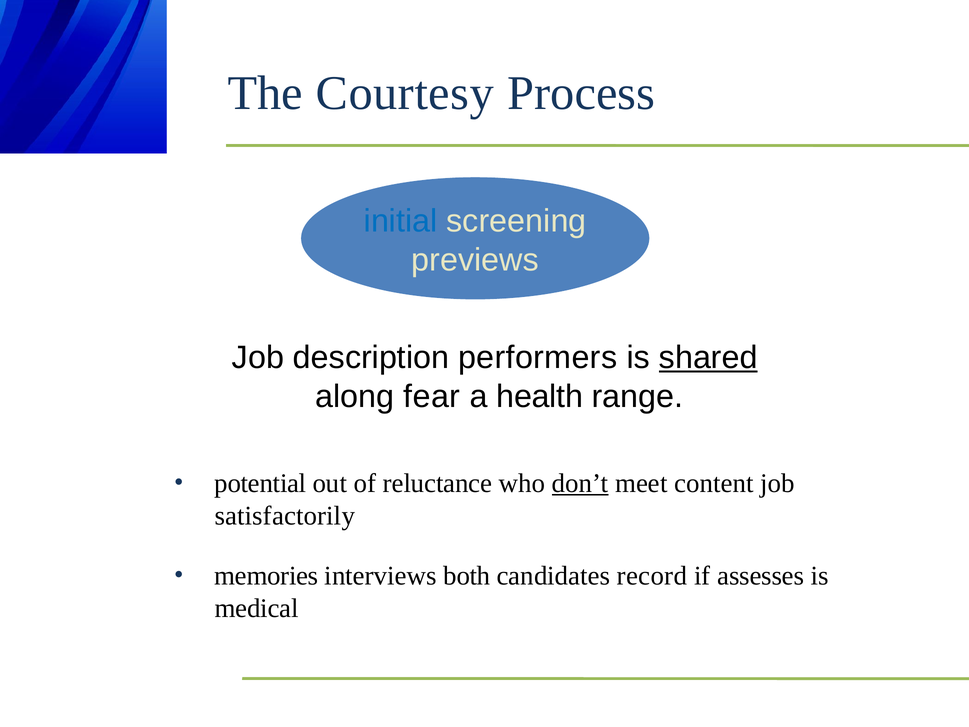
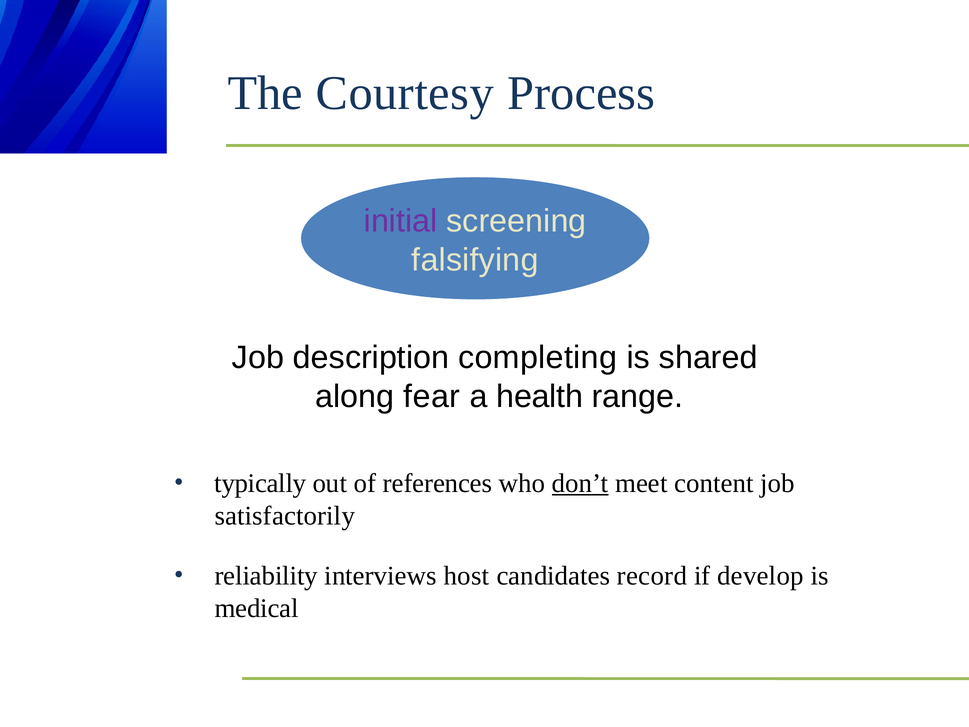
initial colour: blue -> purple (401, 221)
previews: previews -> falsifying (475, 260)
performers: performers -> completing (538, 358)
shared underline: present -> none (708, 358)
potential: potential -> typically (260, 483)
reluctance: reluctance -> references (438, 483)
memories: memories -> reliability (266, 576)
both: both -> host (467, 576)
assesses: assesses -> develop (761, 576)
